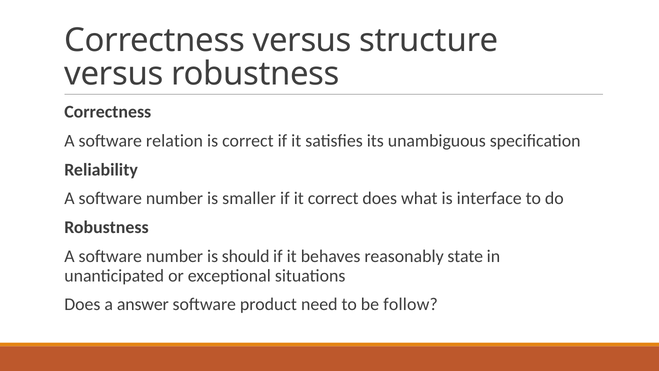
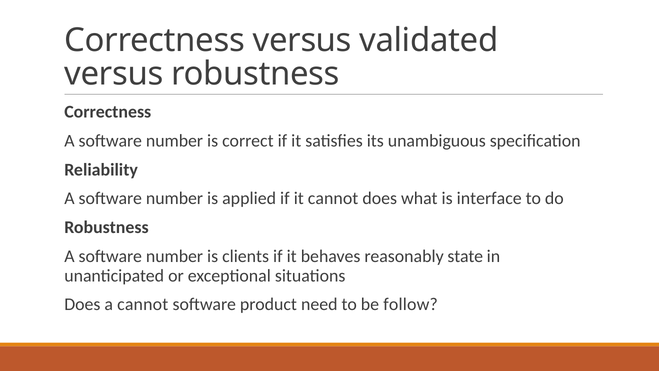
structure: structure -> validated (429, 40)
relation: relation -> number (175, 141)
smaller: smaller -> applied (249, 198)
it correct: correct -> cannot (333, 198)
should: should -> clients (246, 256)
a answer: answer -> cannot (143, 304)
